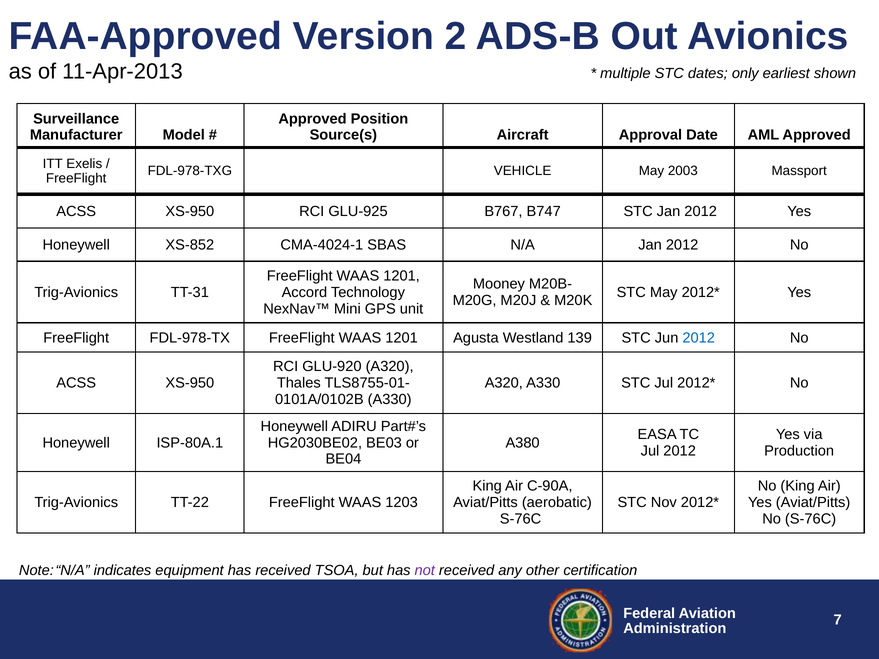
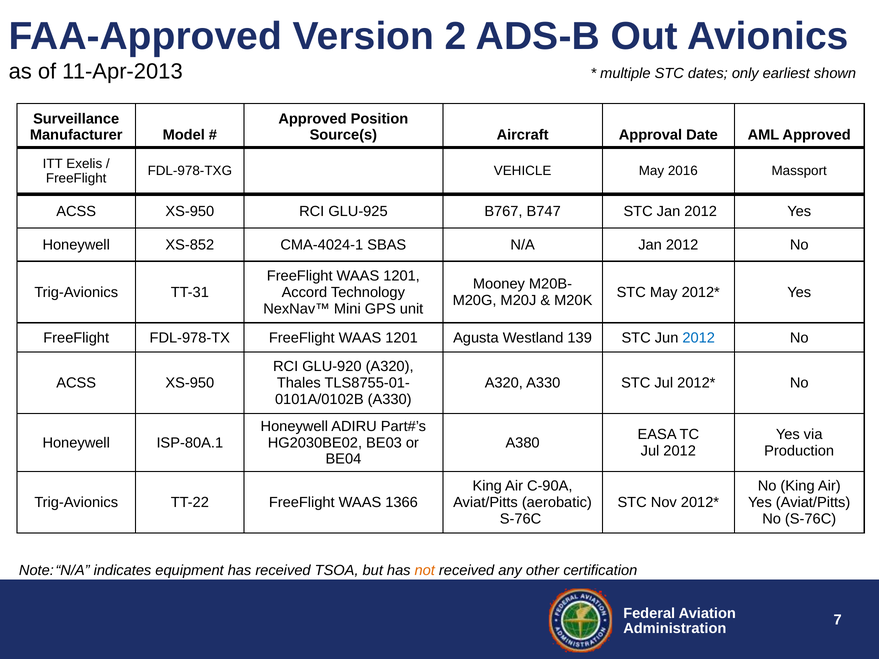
2003: 2003 -> 2016 (683, 171)
1203: 1203 -> 1366 (402, 503)
not colour: purple -> orange (425, 571)
